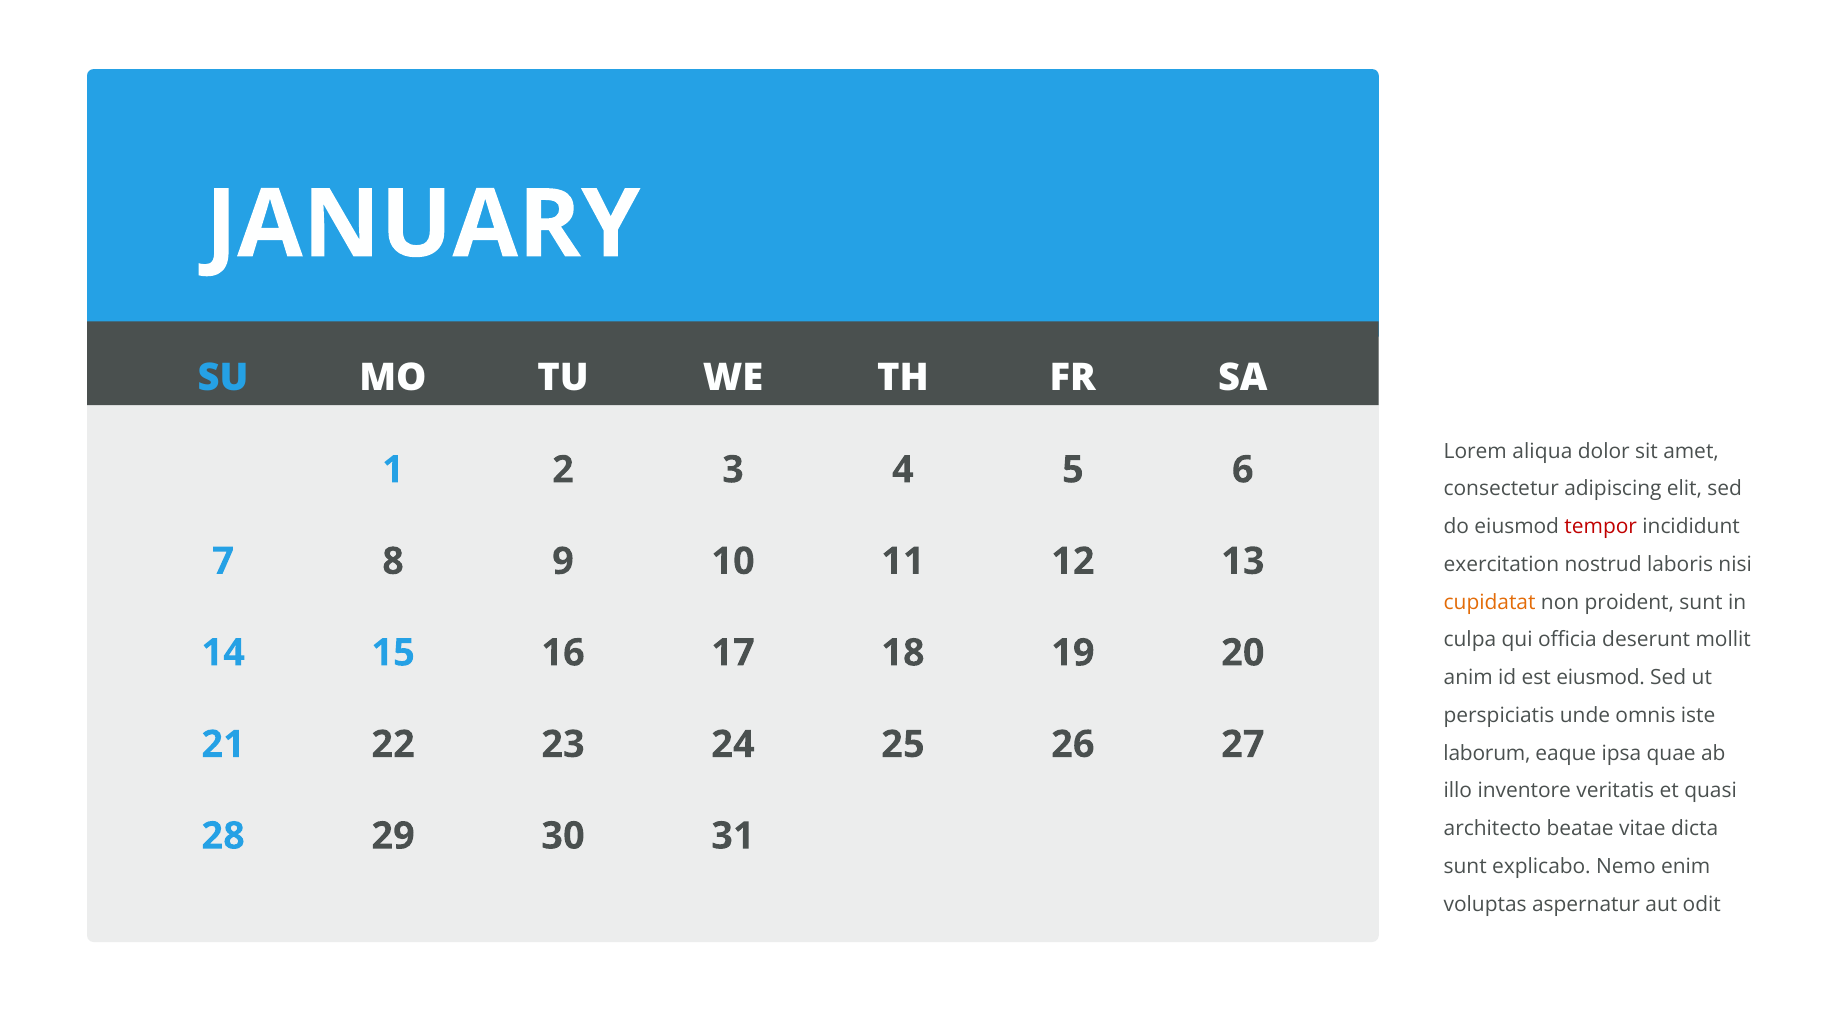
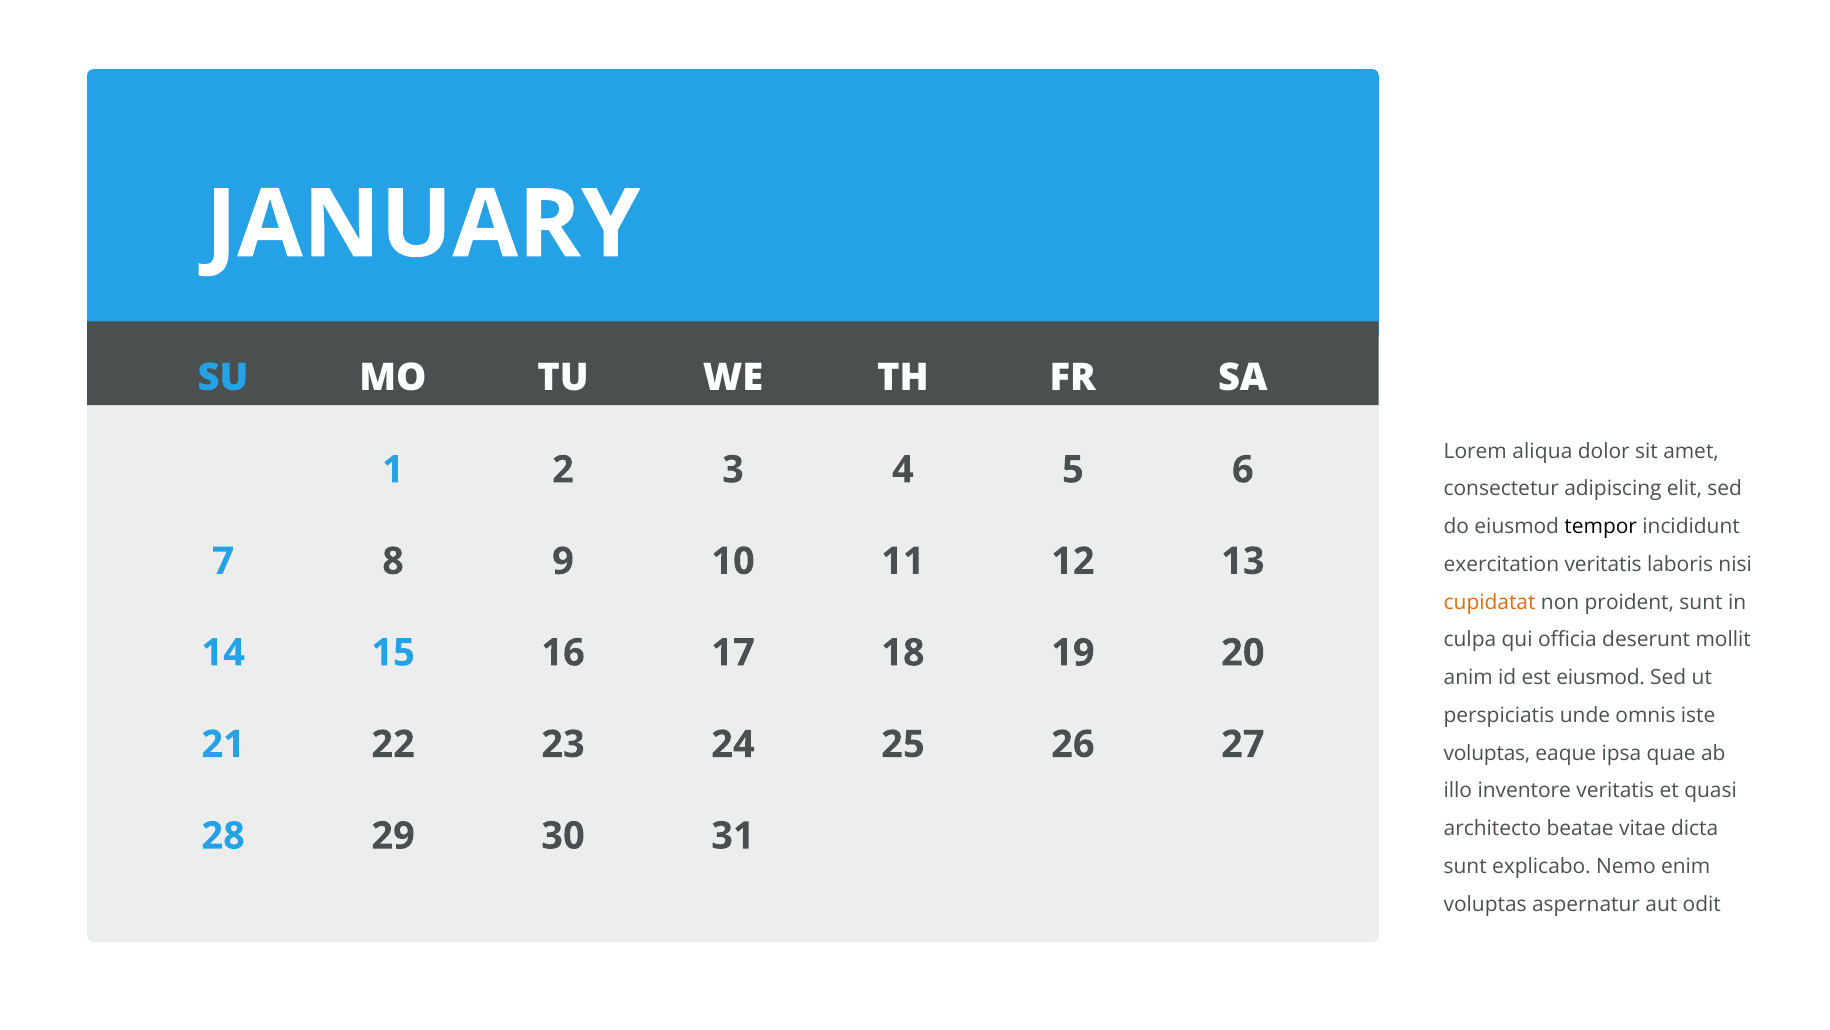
tempor colour: red -> black (1601, 526)
exercitation nostrud: nostrud -> veritatis (1603, 564)
laborum: laborum -> voluptas (1487, 753)
